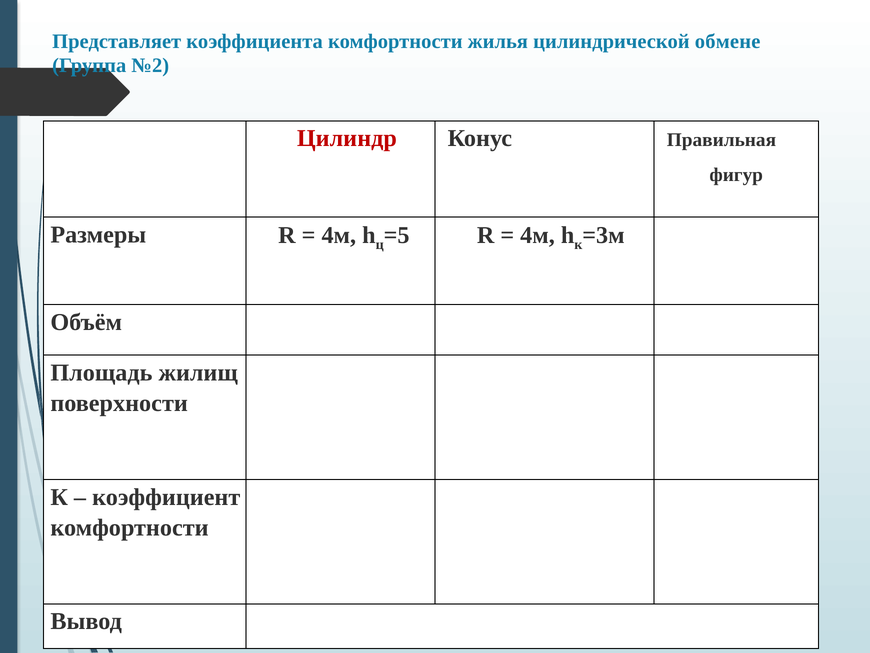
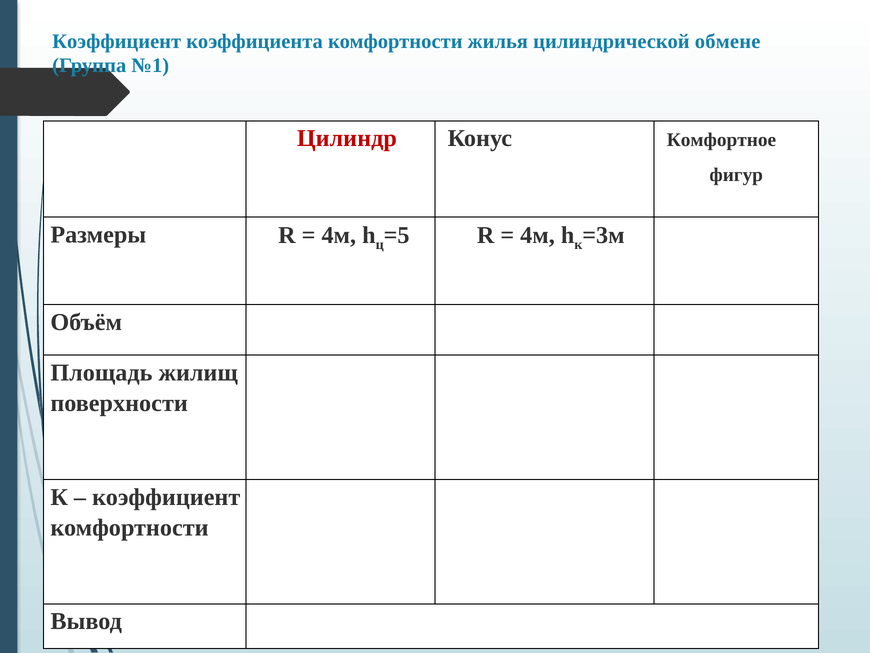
Представляет: Представляет -> Коэффициент (117, 42)
№2: №2 -> №1 (150, 65)
Правильная: Правильная -> Комфортное (721, 140)
